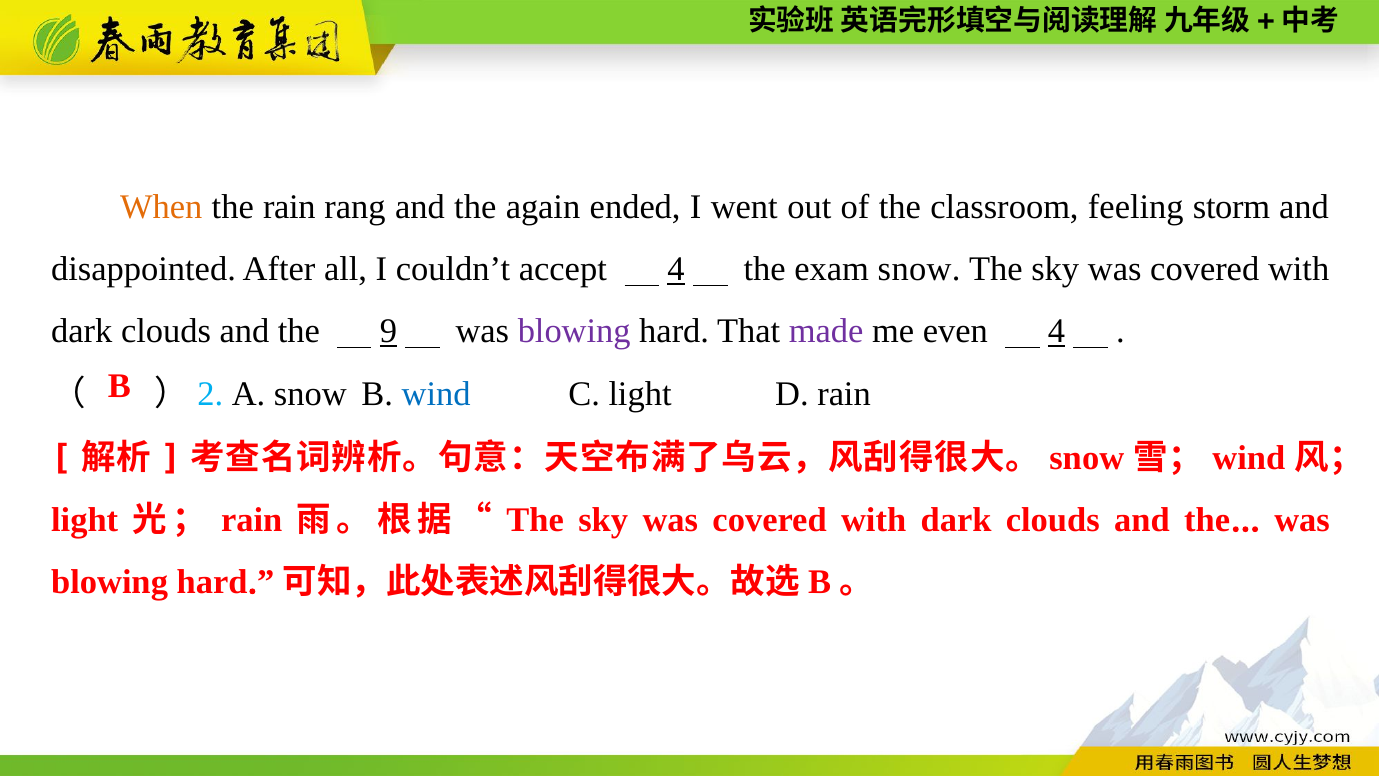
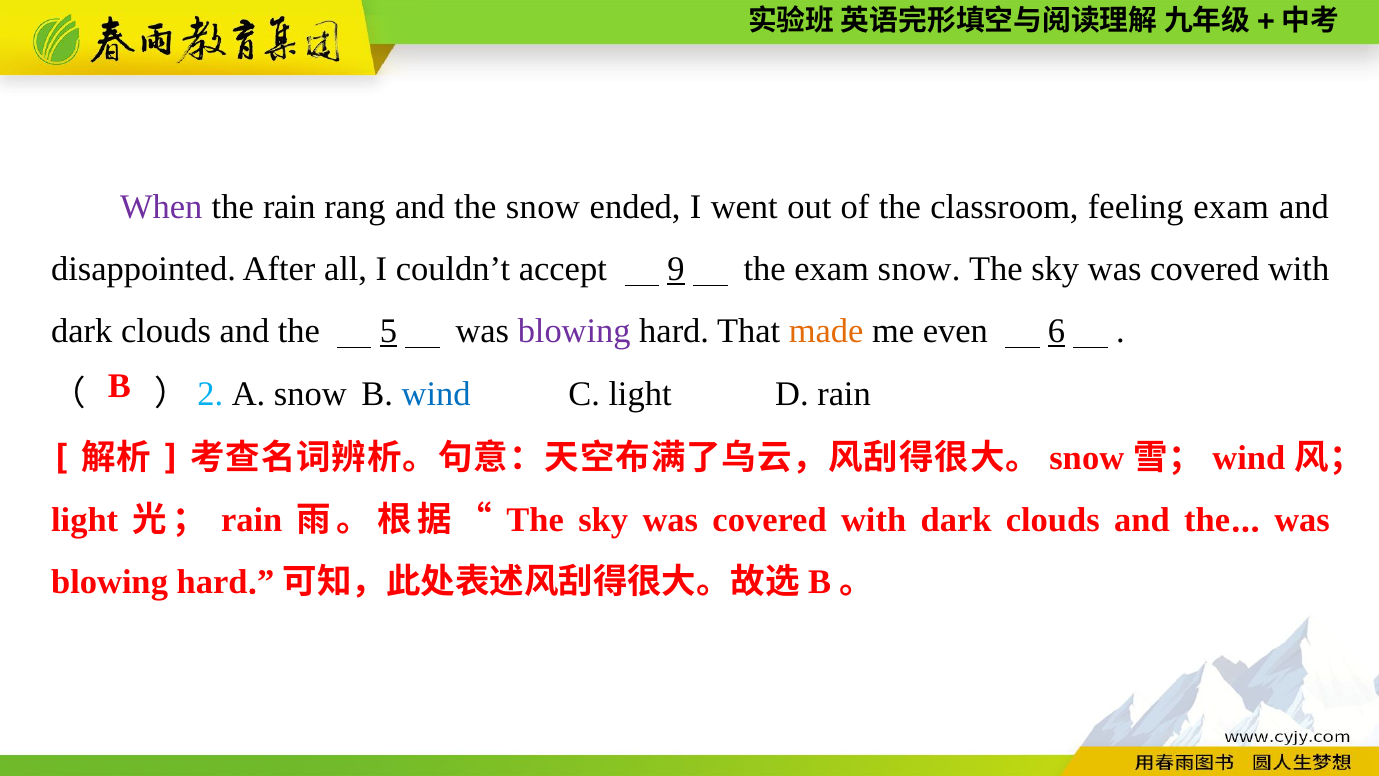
When colour: orange -> purple (161, 207)
the again: again -> snow (543, 207)
feeling storm: storm -> exam (1231, 207)
accept 4: 4 -> 9 (676, 269)
9: 9 -> 5 (388, 331)
made colour: purple -> orange (826, 331)
even 4: 4 -> 6 (1056, 331)
